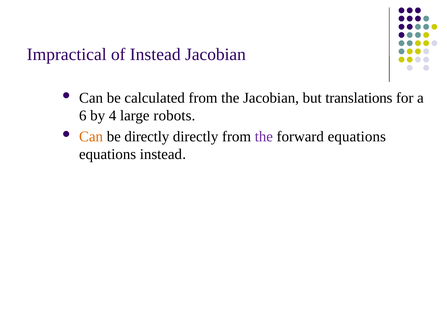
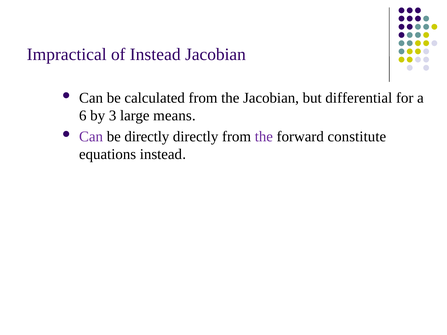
translations: translations -> differential (359, 98)
4: 4 -> 3 (113, 116)
robots: robots -> means (174, 116)
Can colour: orange -> purple (91, 137)
forward equations: equations -> constitute (357, 137)
